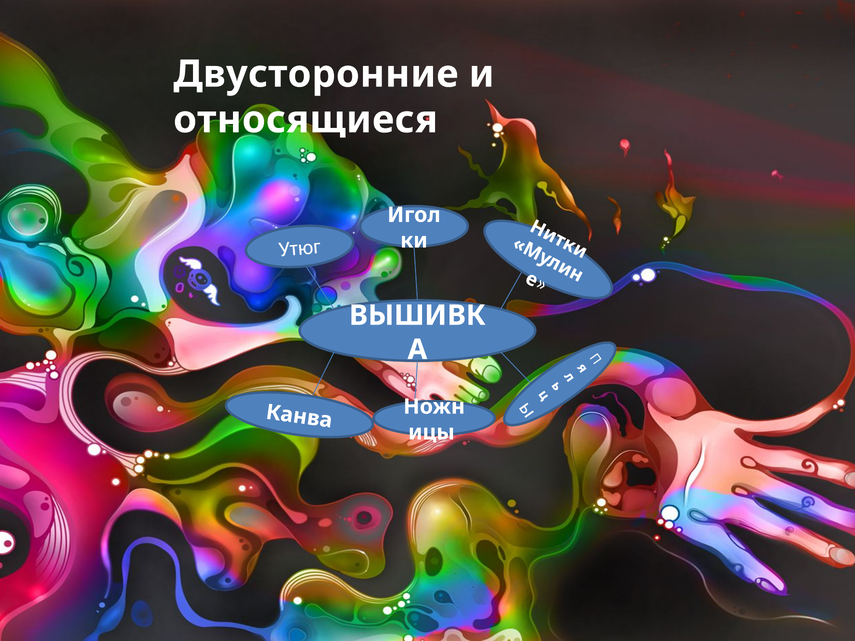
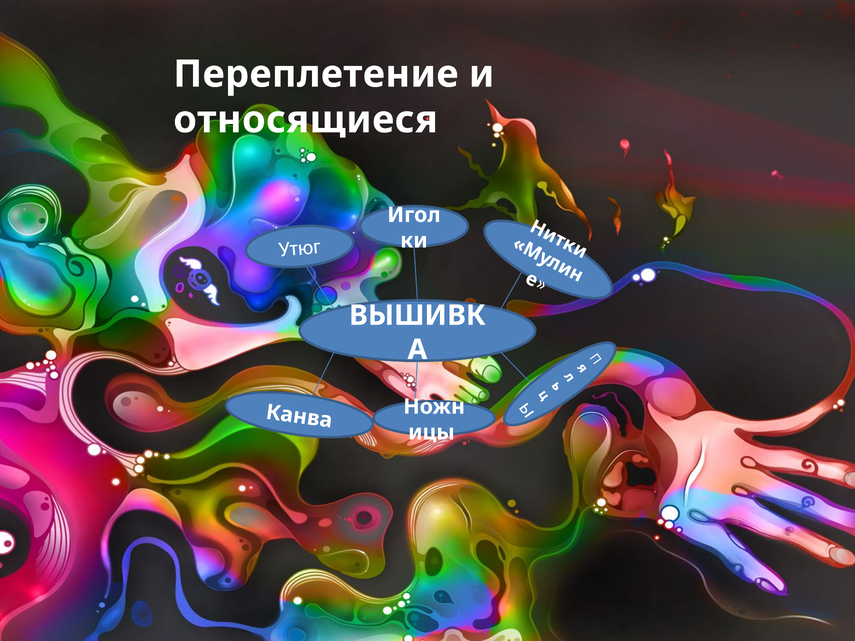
Двусторонние: Двусторонние -> Переплетение (316, 74)
